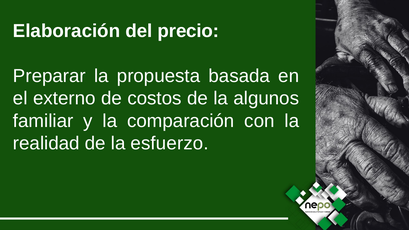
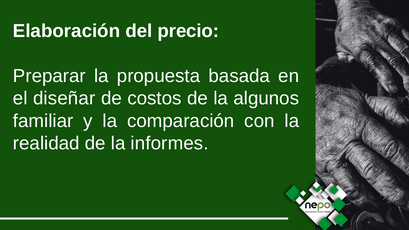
externo: externo -> diseñar (64, 98)
esfuerzo: esfuerzo -> informes (170, 143)
